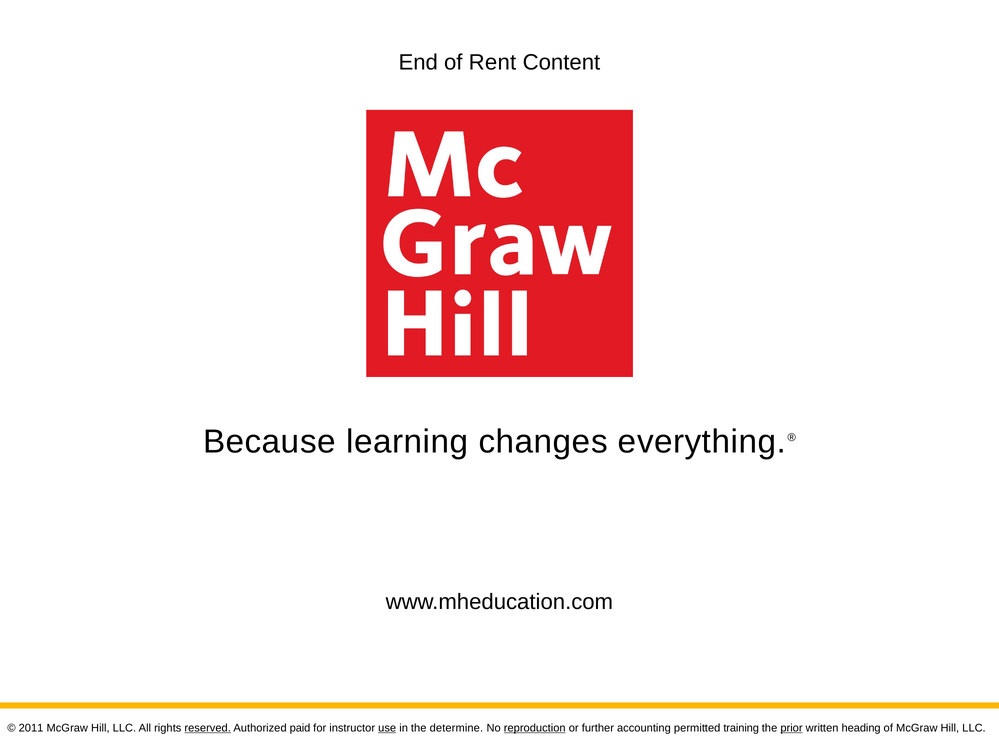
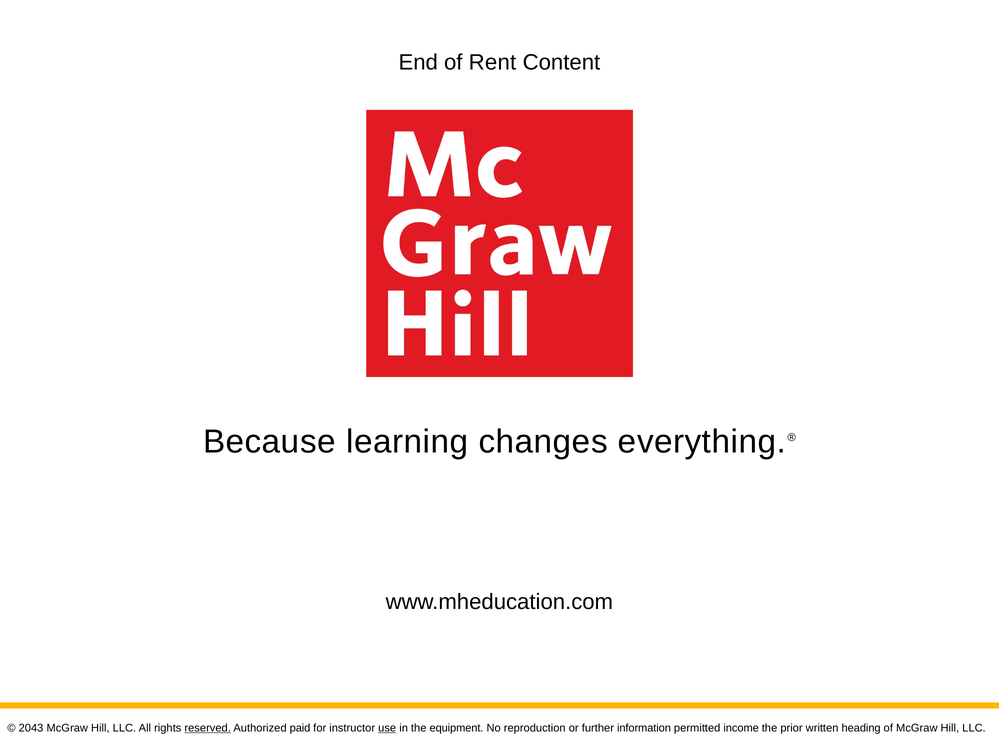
2011: 2011 -> 2043 (31, 728)
determine: determine -> equipment (457, 728)
reproduction underline: present -> none (535, 728)
accounting: accounting -> information (644, 728)
training: training -> income (741, 728)
prior underline: present -> none (792, 728)
